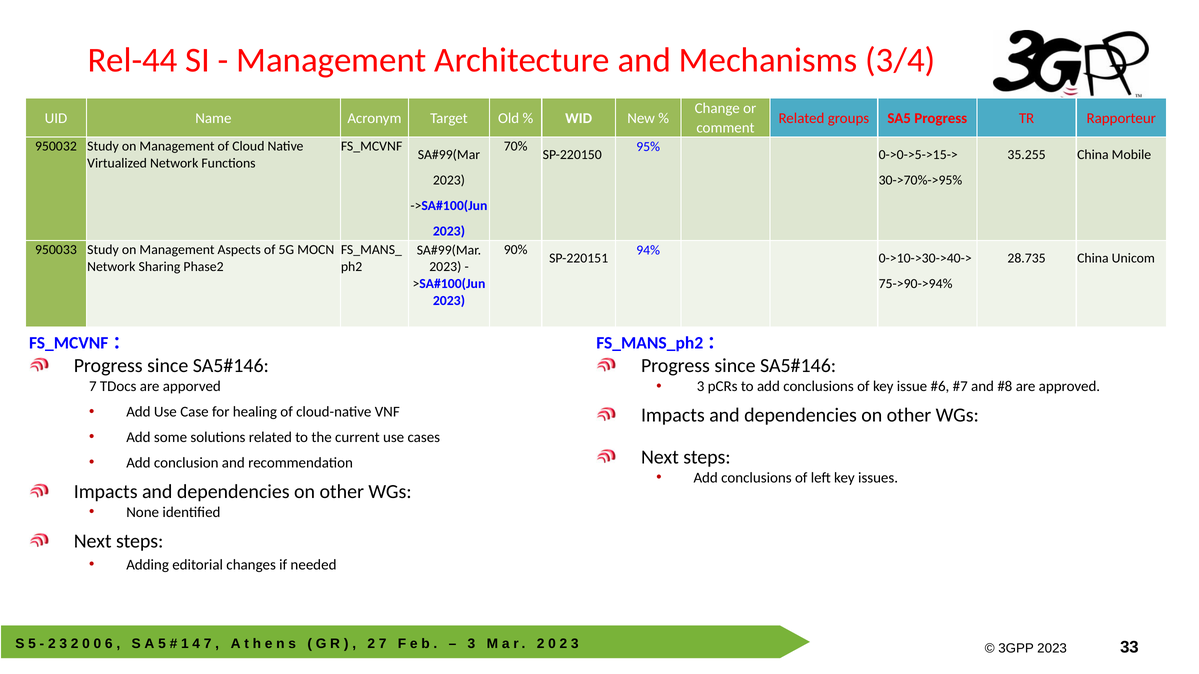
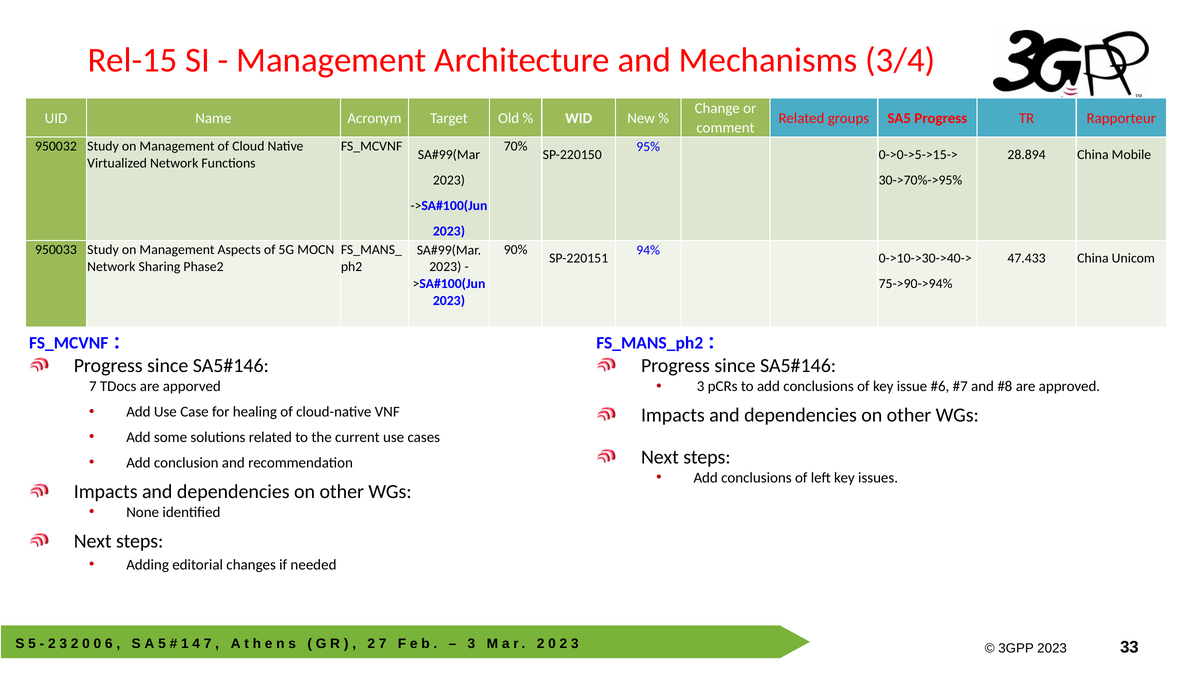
Rel-44: Rel-44 -> Rel-15 (132, 60)
35.255: 35.255 -> 28.894 (1027, 155)
28.735: 28.735 -> 47.433 (1027, 259)
